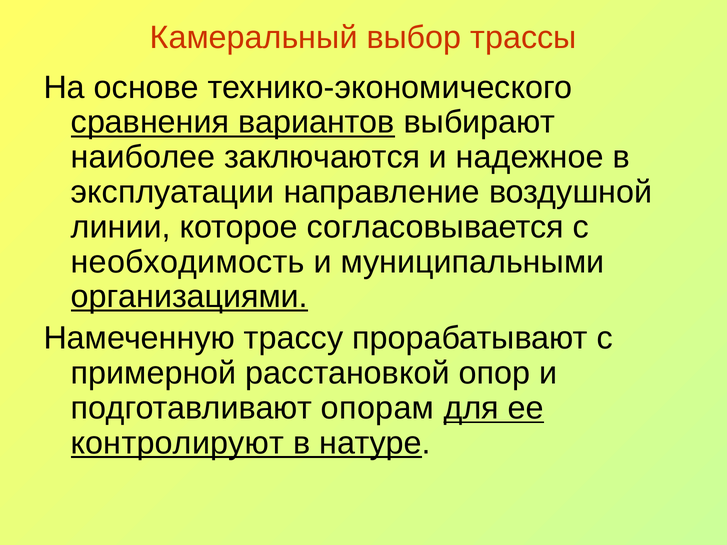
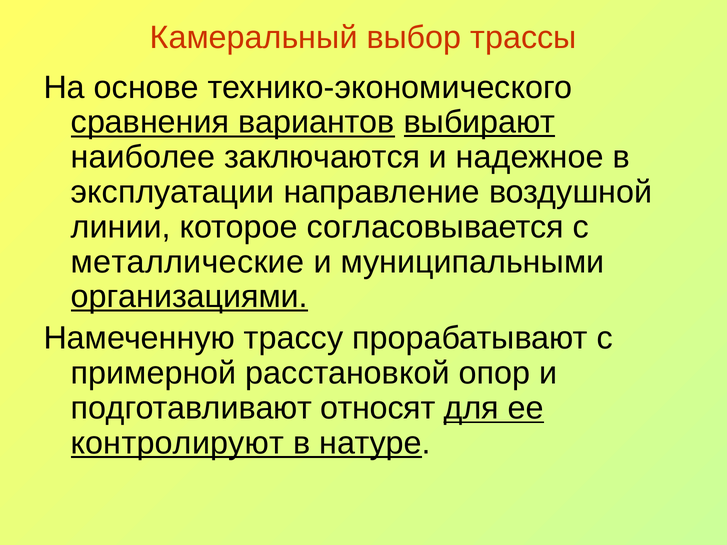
выбирают underline: none -> present (480, 122)
необходимость: необходимость -> металлические (188, 262)
опорам: опорам -> относят (378, 408)
